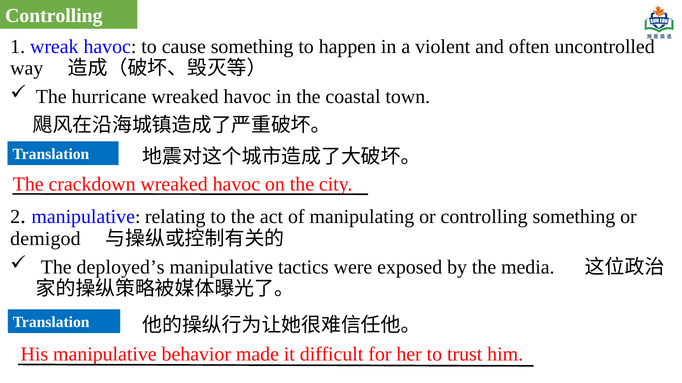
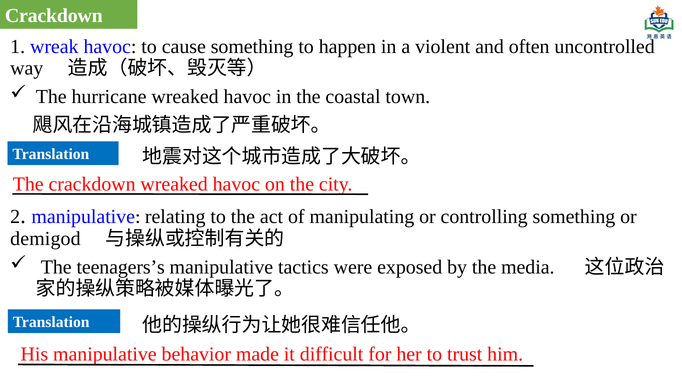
Controlling: Controlling -> Crackdown (54, 16)
deployed’s: deployed’s -> teenagers’s (121, 268)
